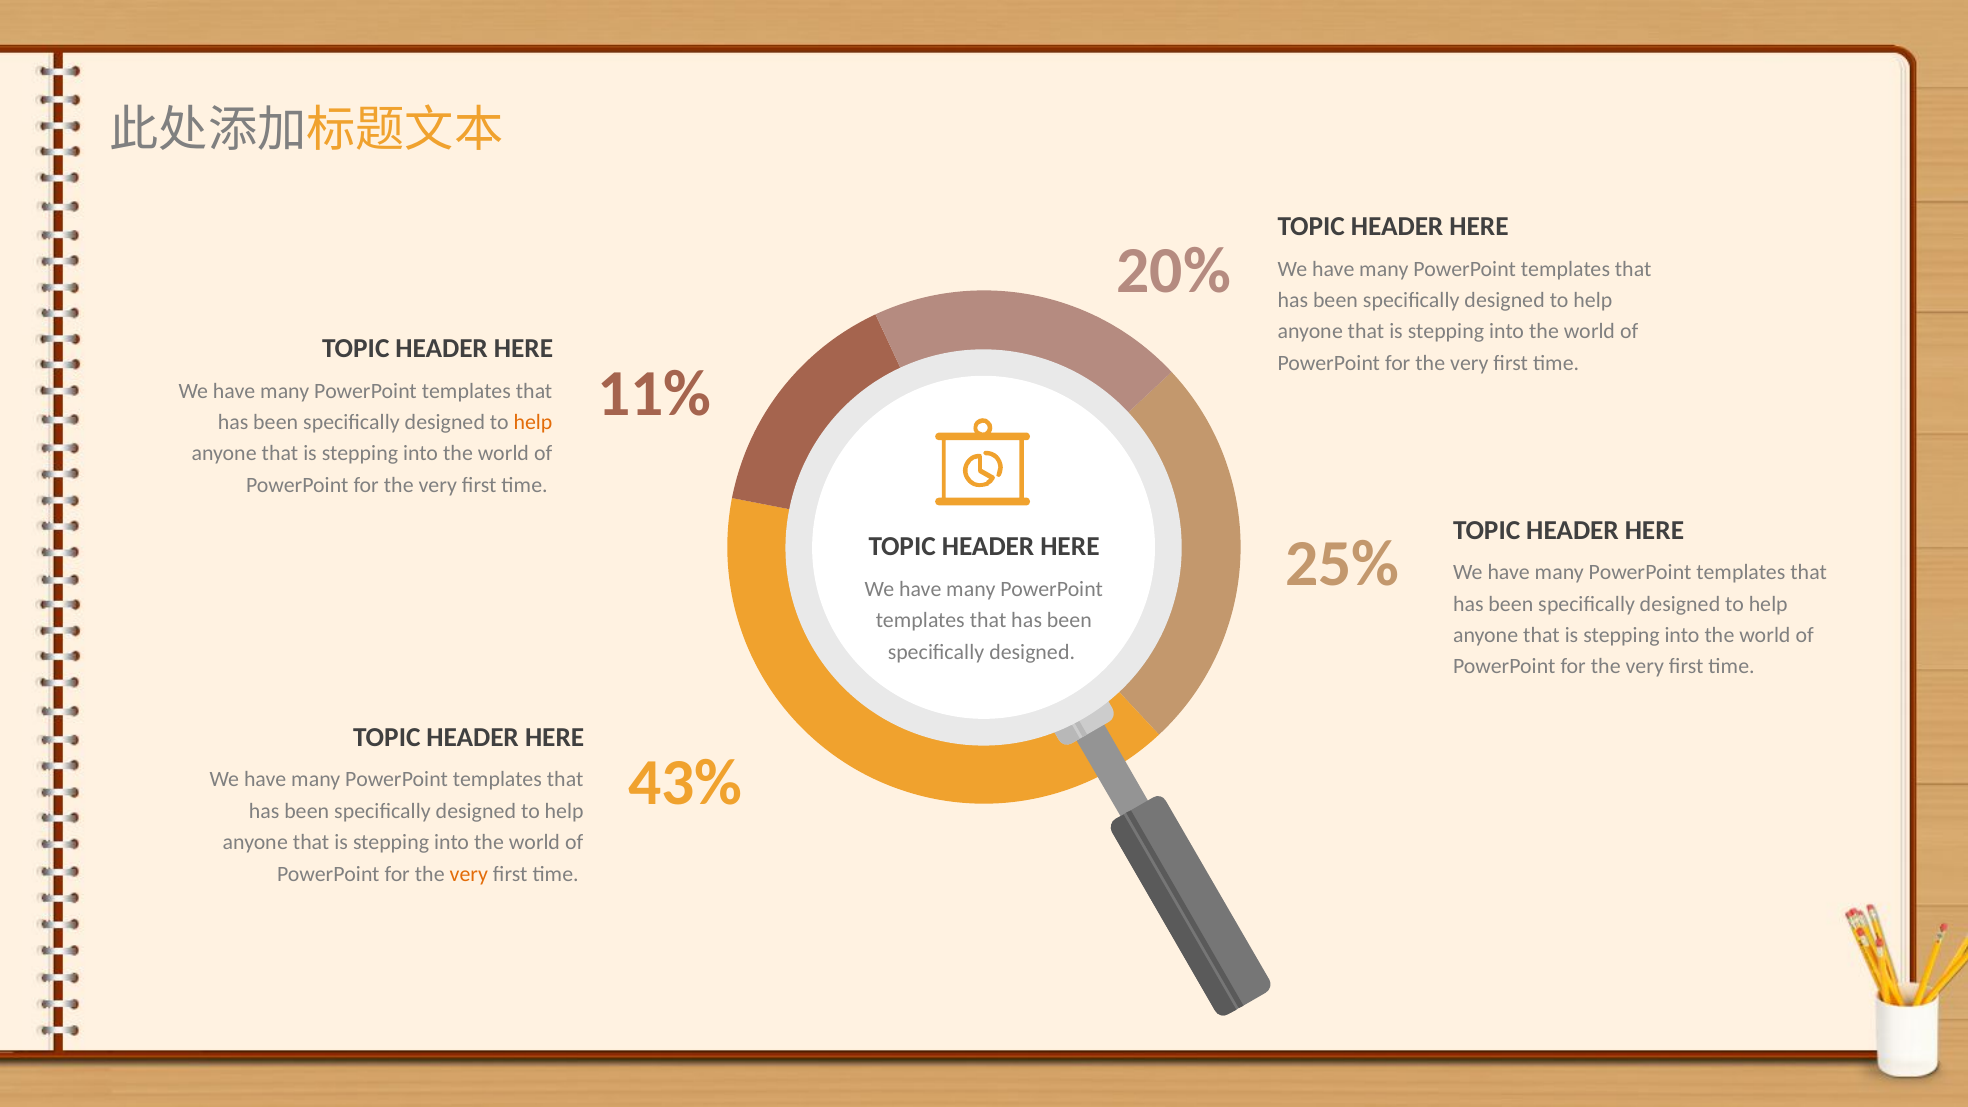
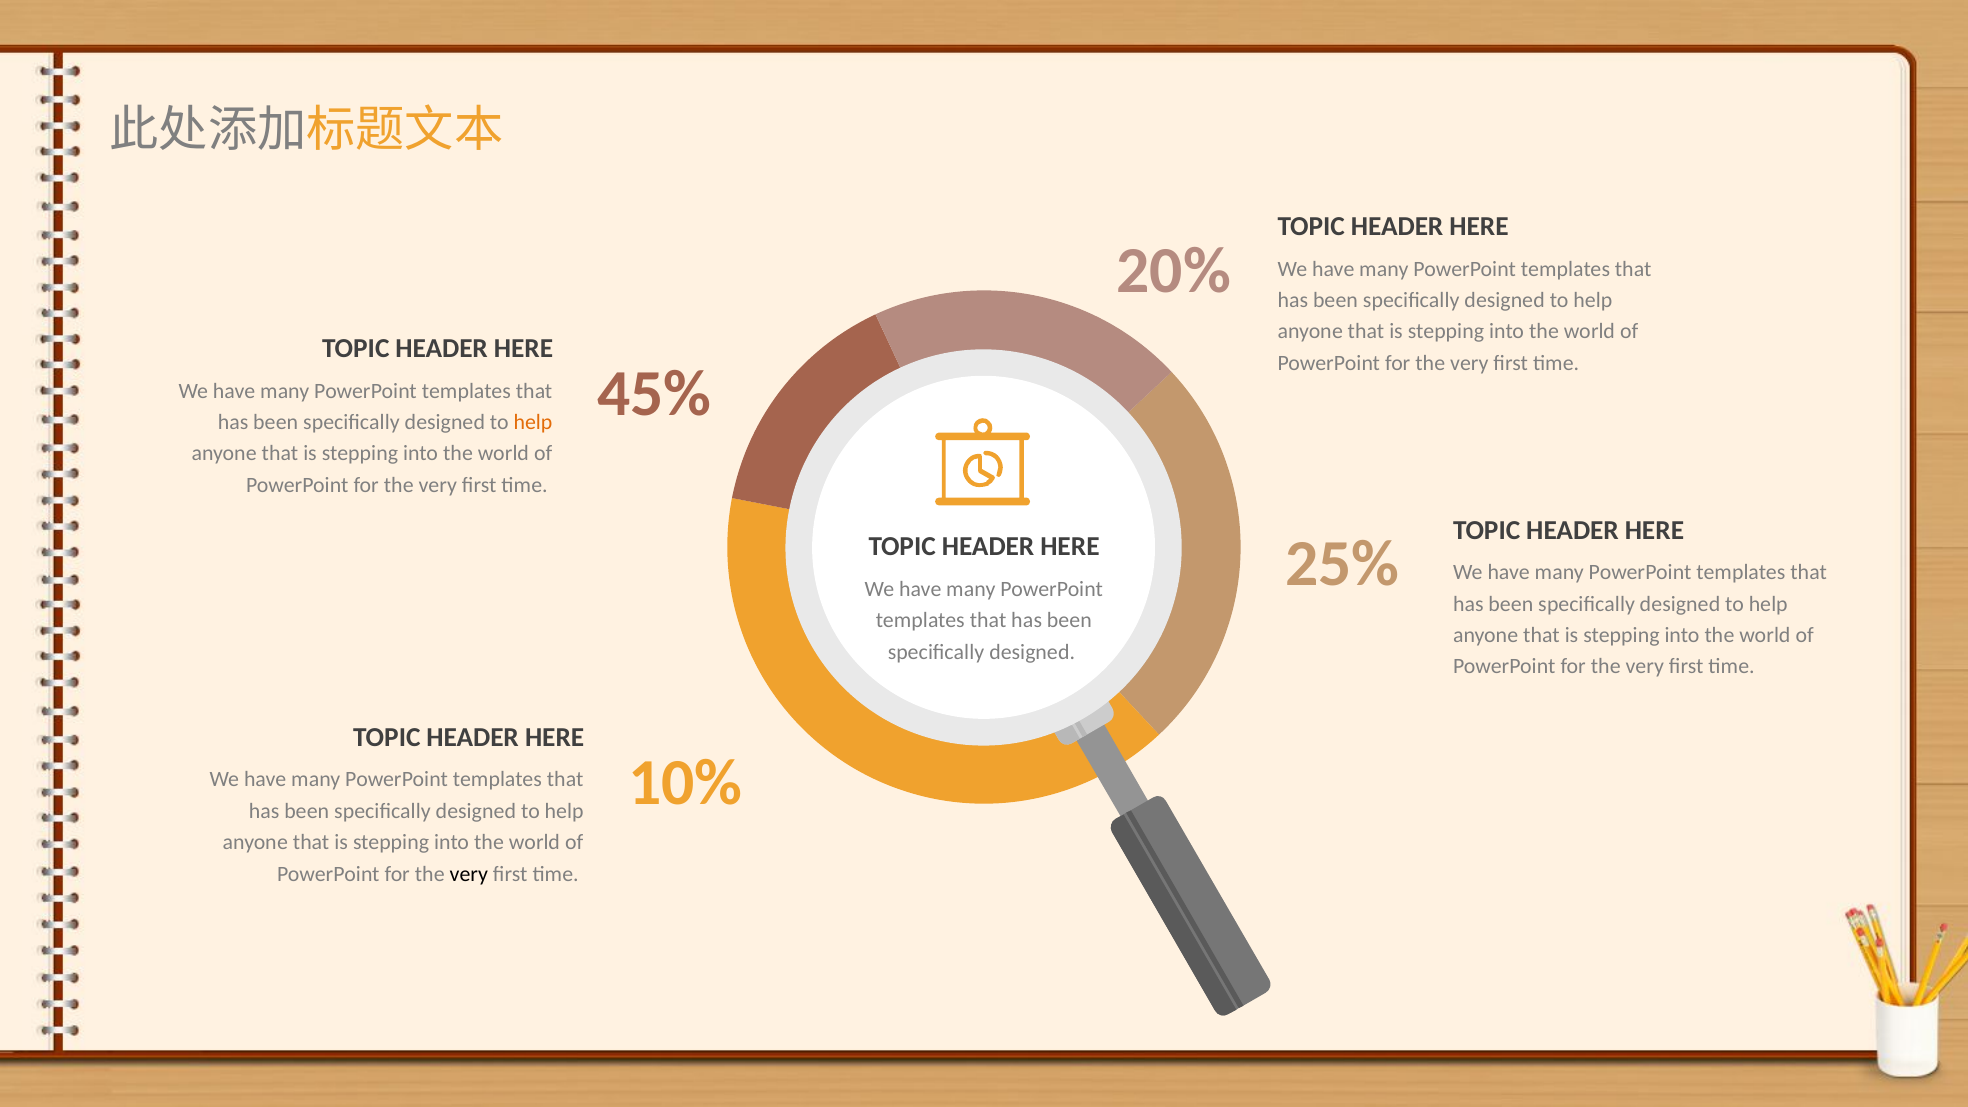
11%: 11% -> 45% (655, 394)
43%: 43% -> 10% (686, 783)
very colour: orange -> black (469, 874)
